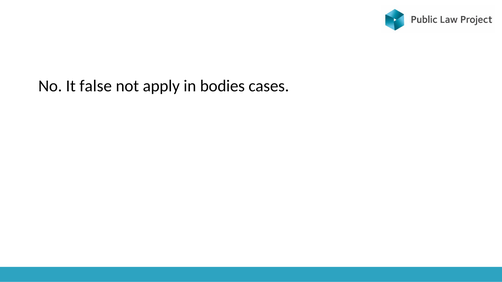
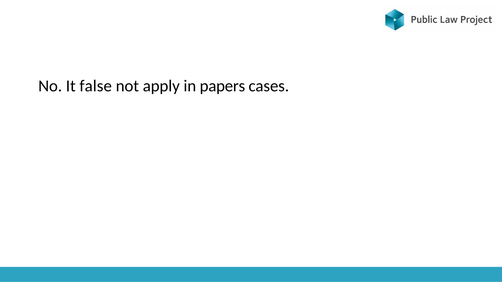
bodies: bodies -> papers (222, 86)
